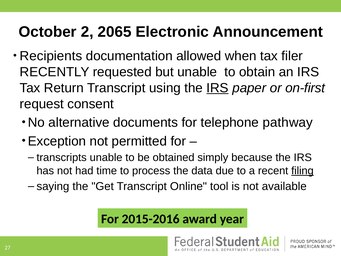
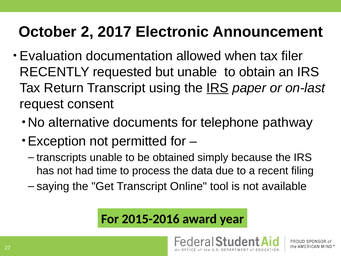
2065: 2065 -> 2017 (115, 32)
Recipients: Recipients -> Evaluation (51, 56)
on-first: on-first -> on-last (305, 88)
filing underline: present -> none (302, 171)
